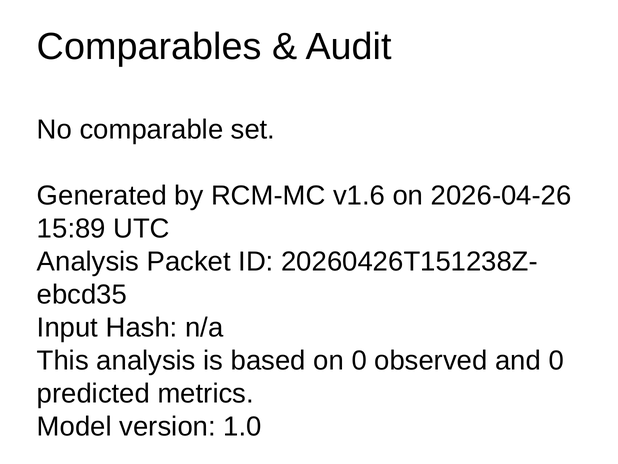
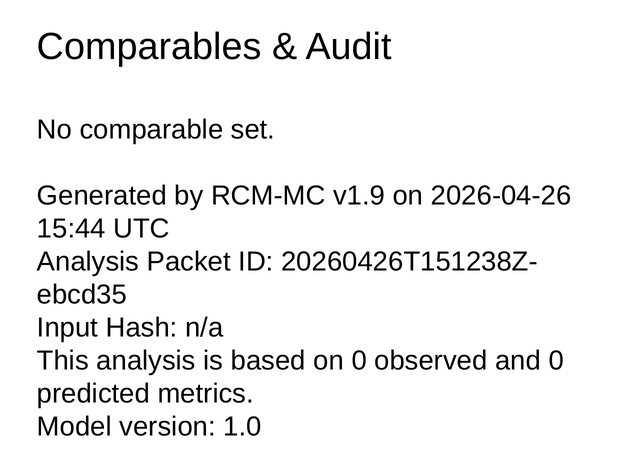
v1.6: v1.6 -> v1.9 (359, 196)
15:89: 15:89 -> 15:44 (71, 229)
